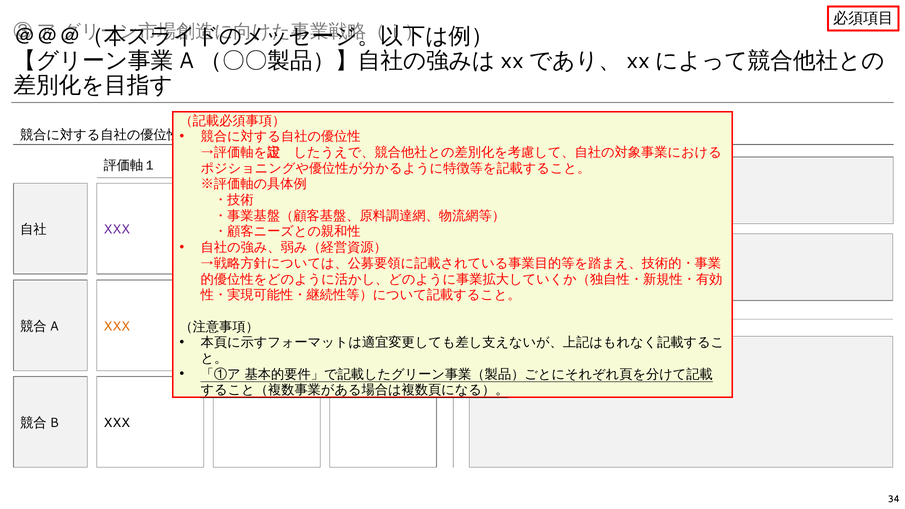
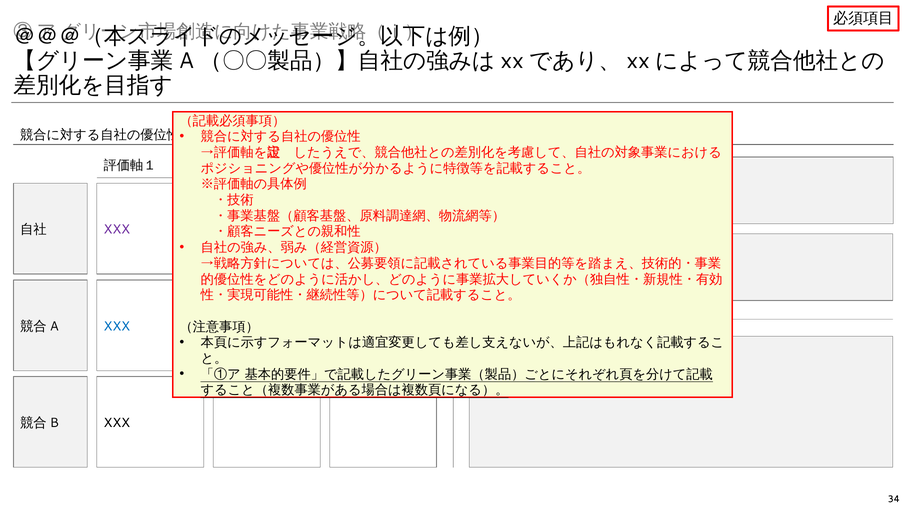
XXX colour: orange -> blue (117, 326)
